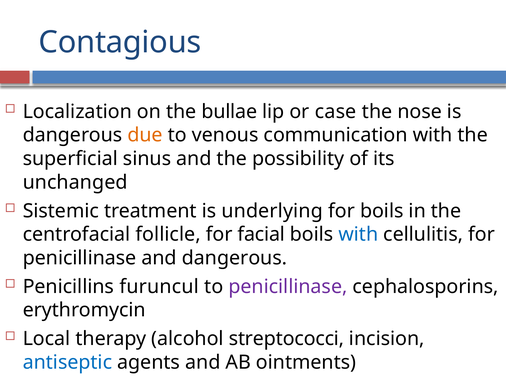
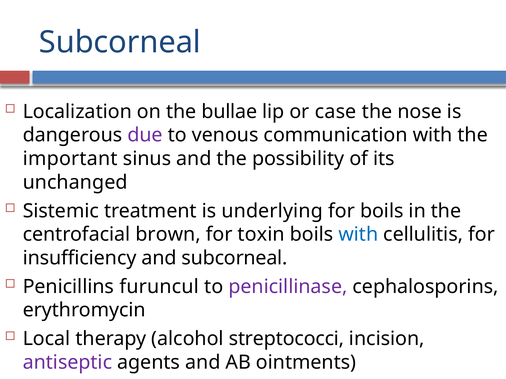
Contagious: Contagious -> Subcorneal (120, 42)
due colour: orange -> purple (145, 135)
superficial: superficial -> important (70, 159)
follicle: follicle -> brown (168, 235)
facial: facial -> toxin (261, 235)
penicillinase: penicillinase -> insufficiency (80, 258)
and dangerous: dangerous -> subcorneal (235, 258)
antiseptic colour: blue -> purple (67, 363)
